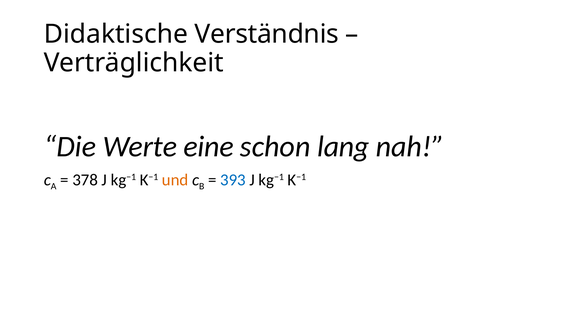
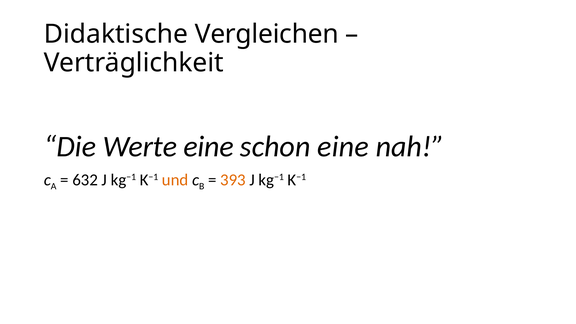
Verständnis: Verständnis -> Vergleichen (267, 34)
schon lang: lang -> eine (343, 146)
378: 378 -> 632 (85, 180)
393 colour: blue -> orange (233, 180)
